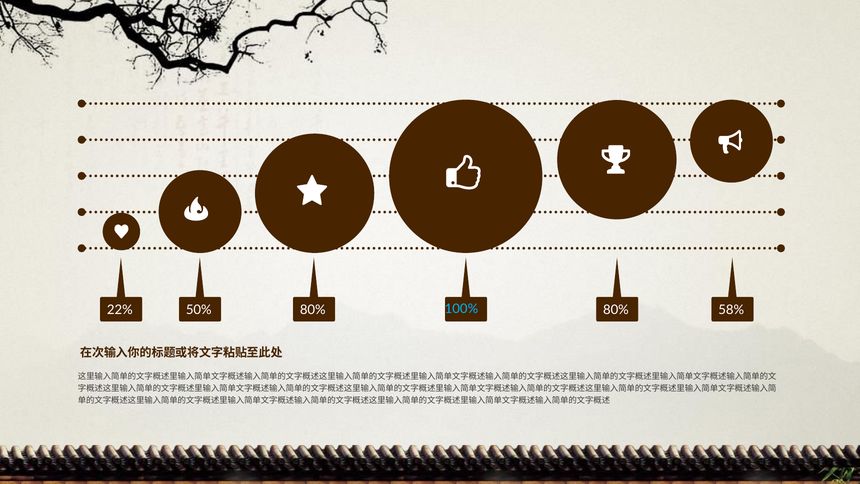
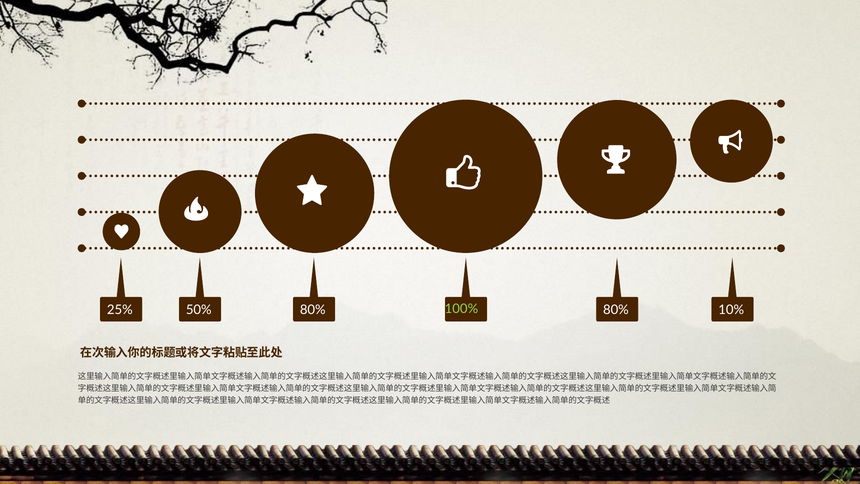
22%: 22% -> 25% (120, 310)
100% colour: light blue -> light green (461, 309)
58%: 58% -> 10% (731, 310)
